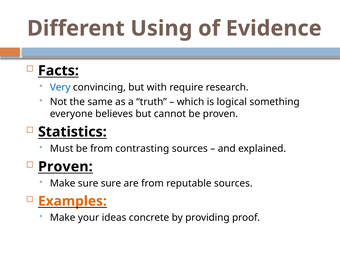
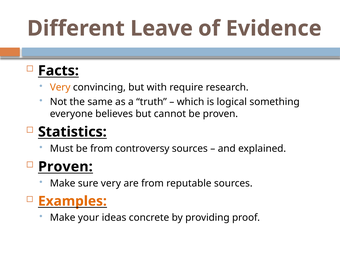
Using: Using -> Leave (162, 28)
Very colour: blue -> orange (60, 87)
contrasting: contrasting -> controversy (142, 149)
sure sure: sure -> very (111, 183)
